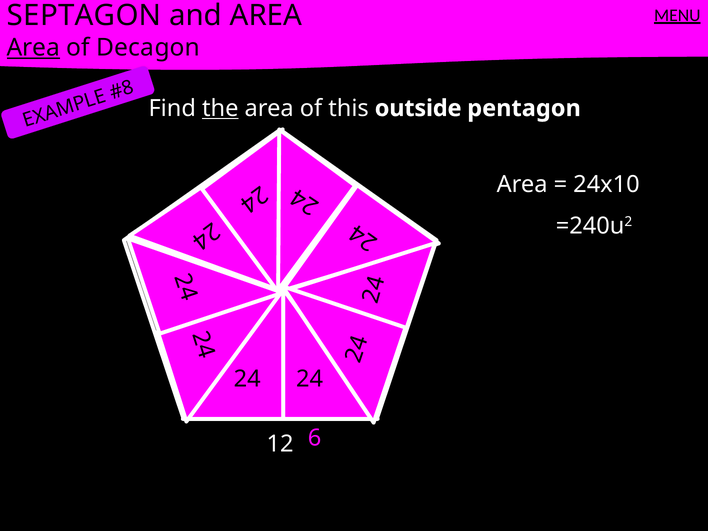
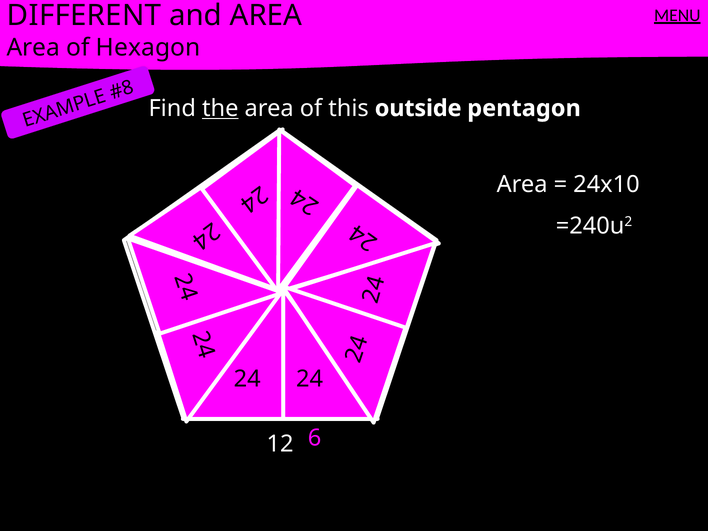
SEPTAGON: SEPTAGON -> DIFFERENT (84, 16)
Area underline: present -> none (33, 48)
Decagon: Decagon -> Hexagon (148, 48)
